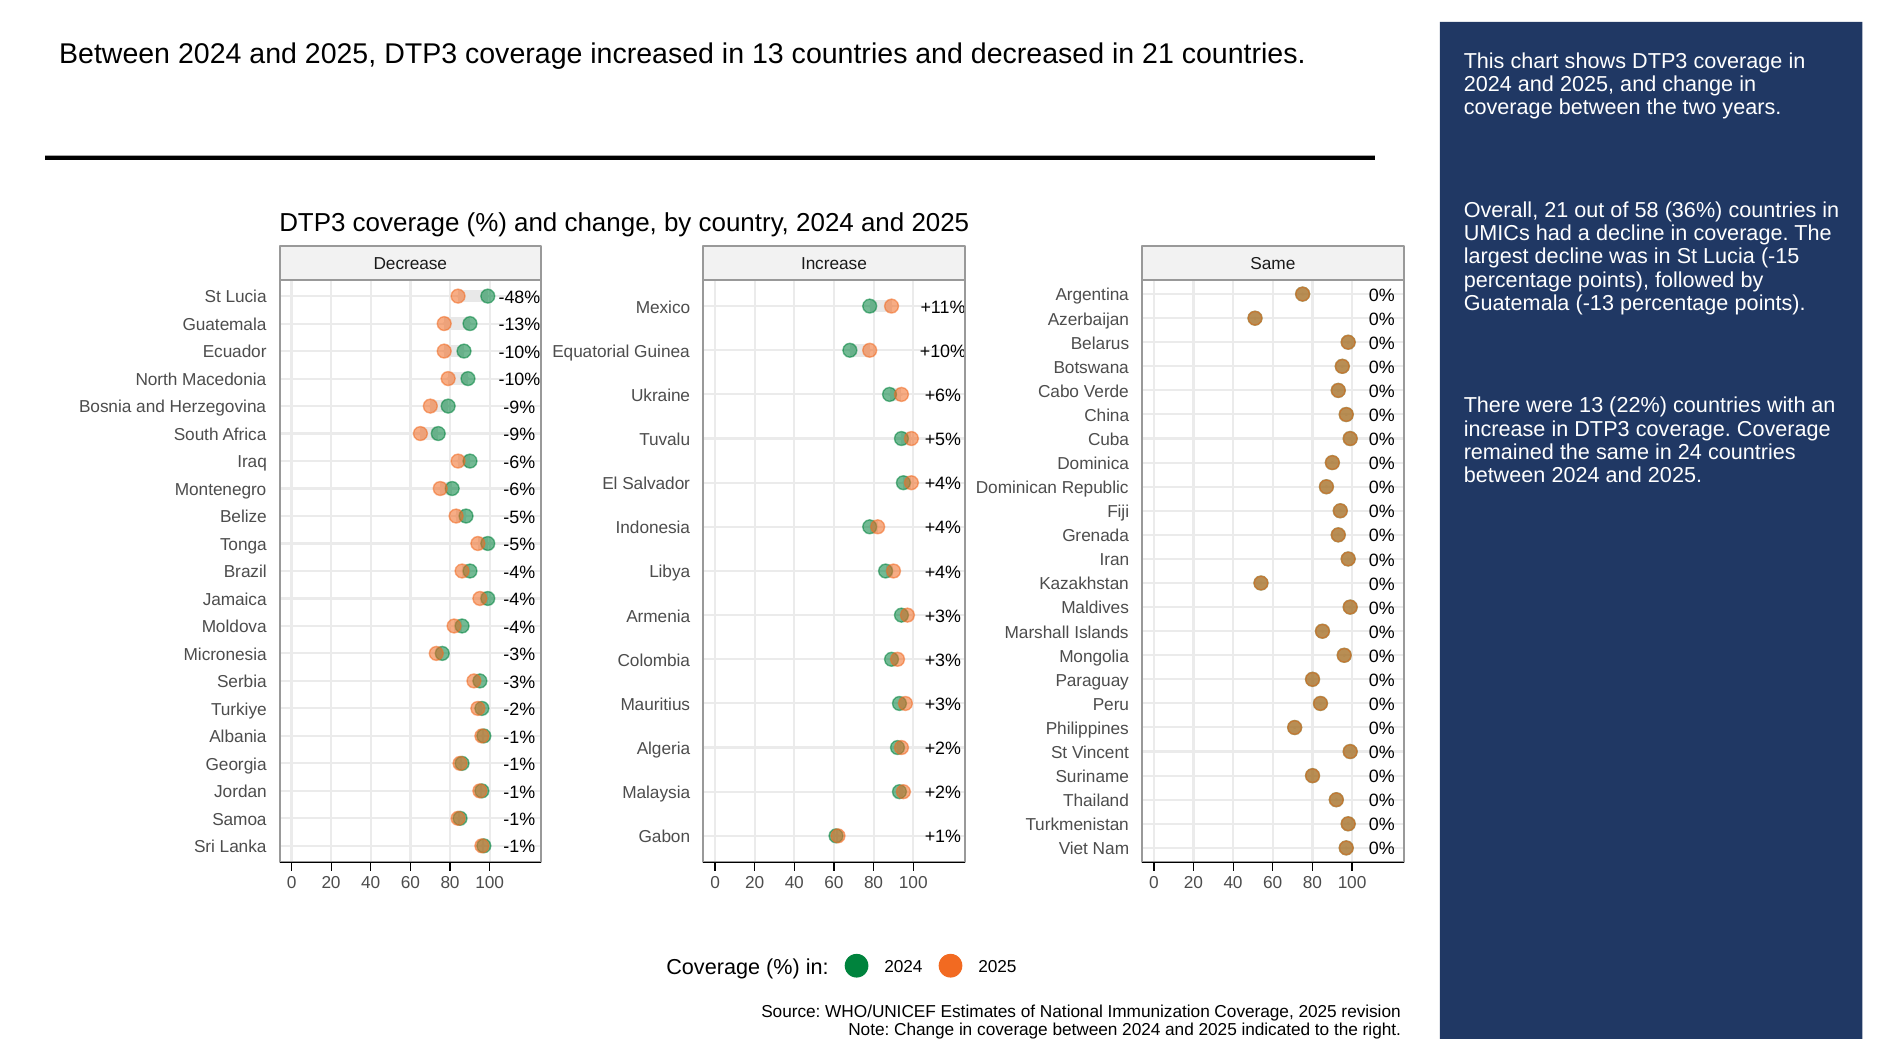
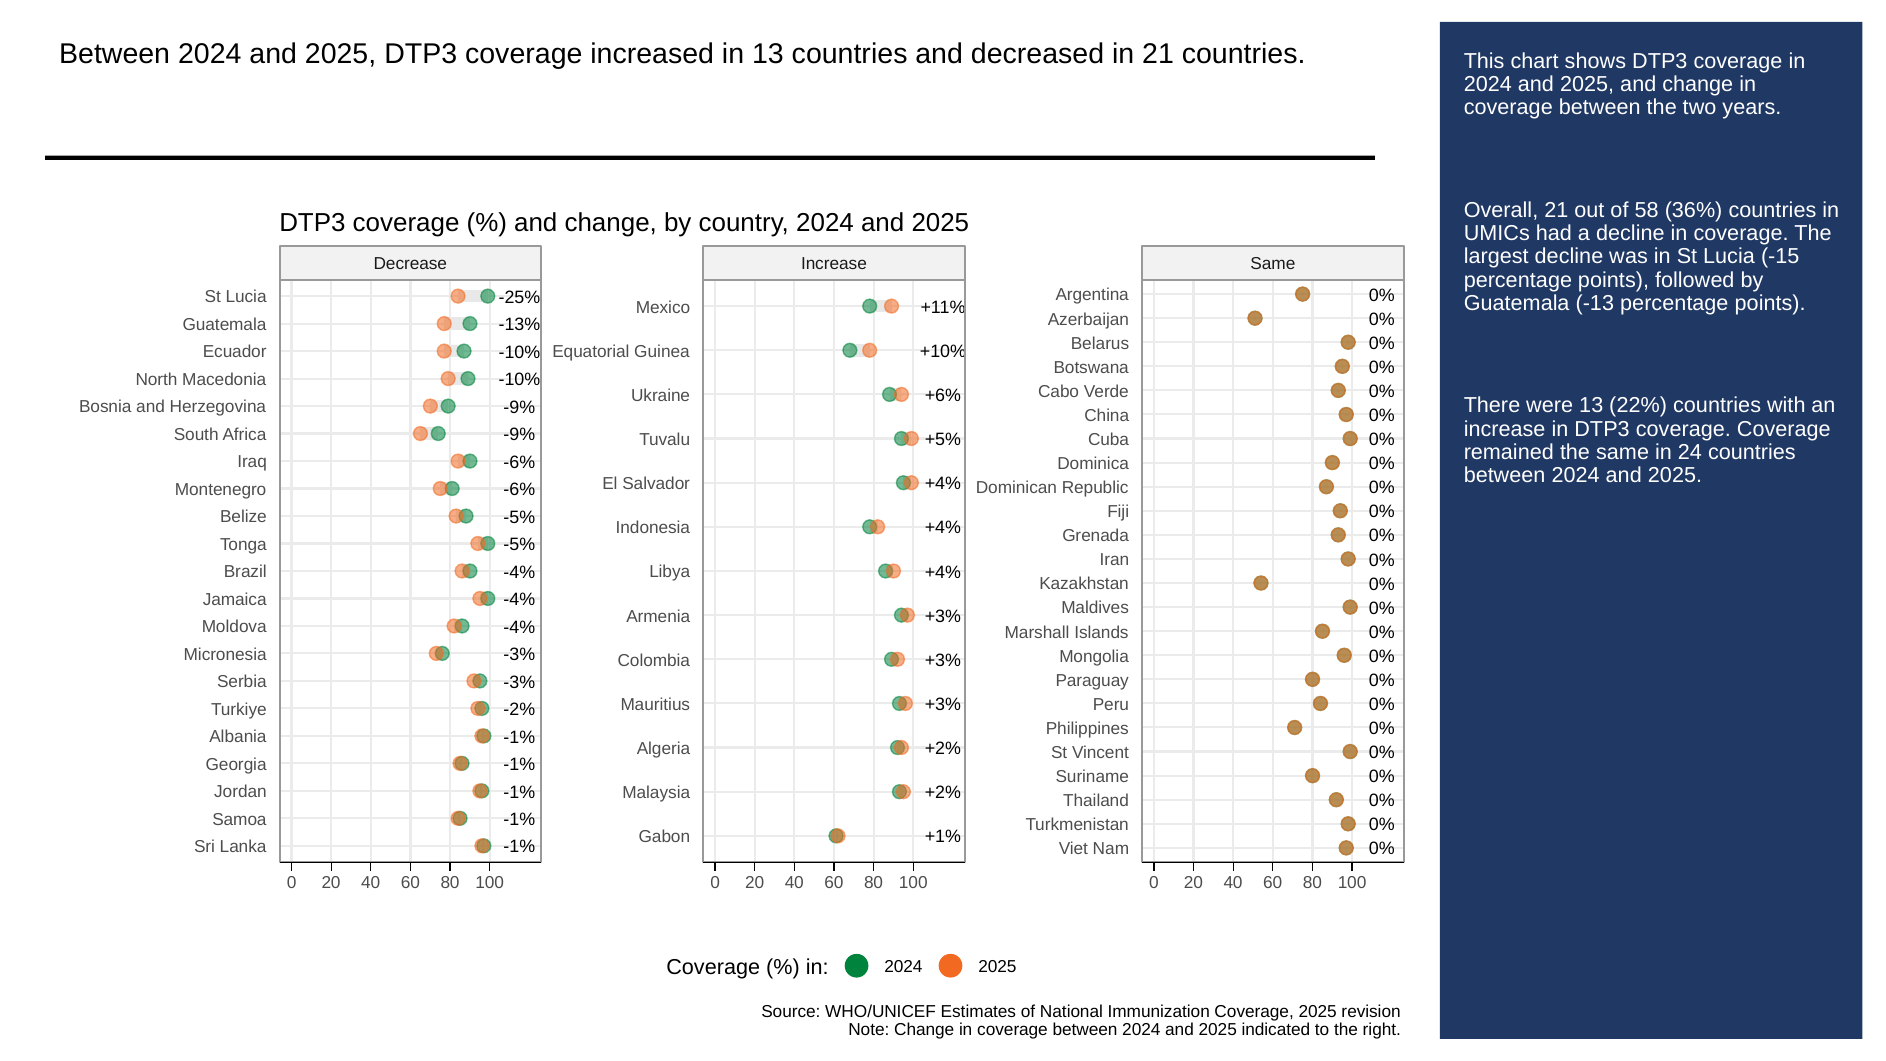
-48%: -48% -> -25% (519, 297)
